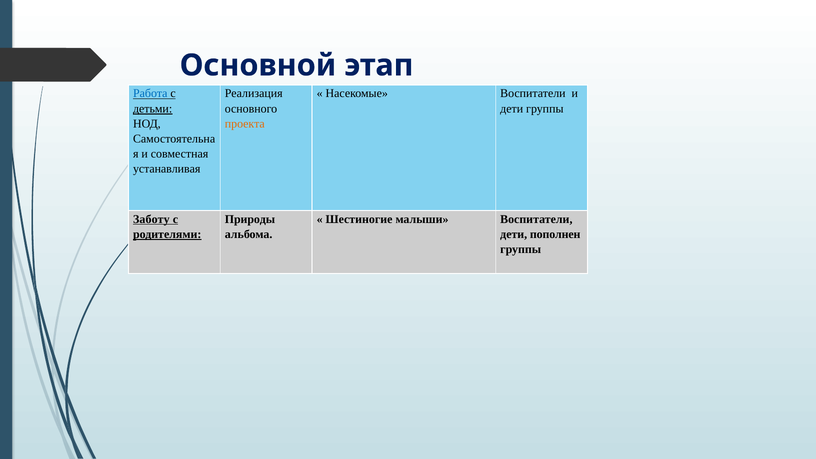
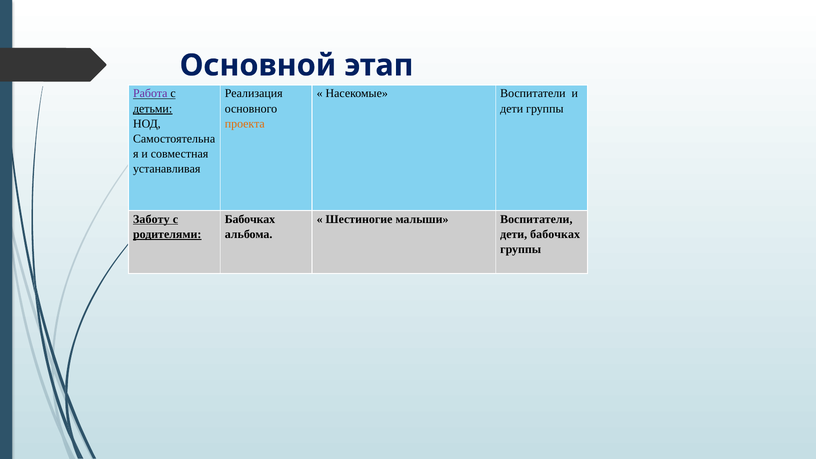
Работа colour: blue -> purple (150, 94)
Природы: Природы -> Бабочках (250, 219)
дети пополнен: пополнен -> бабочках (555, 234)
